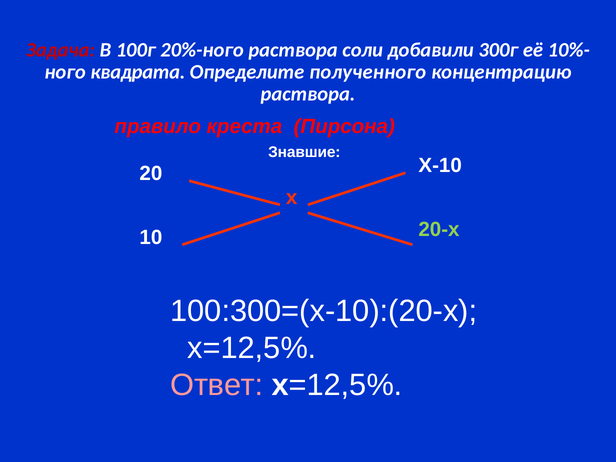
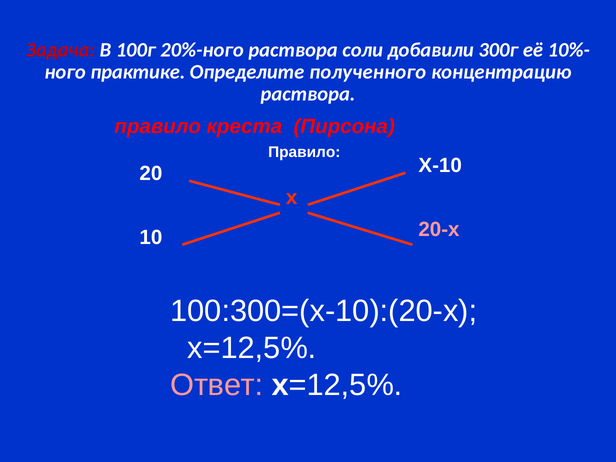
квадрата: квадрата -> практике (138, 72)
Знавшие: Знавшие -> Правило (304, 152)
20-х colour: light green -> pink (439, 230)
